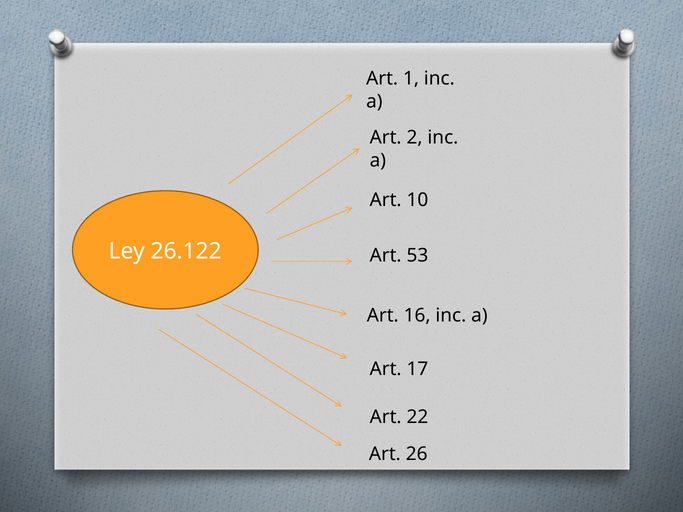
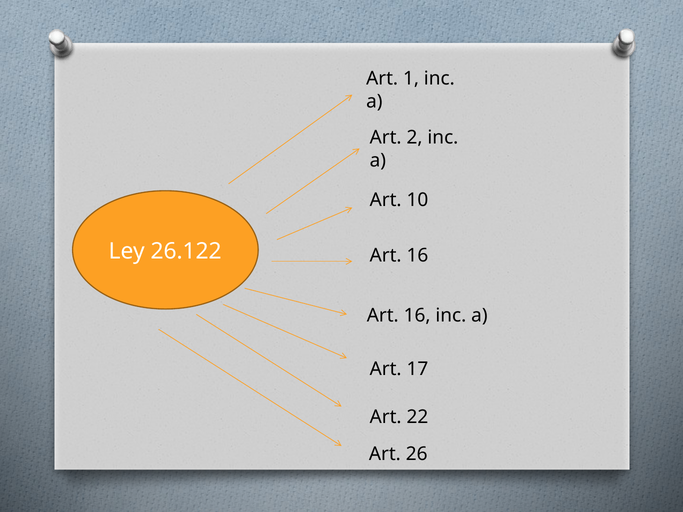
53: 53 -> 16 (417, 256)
